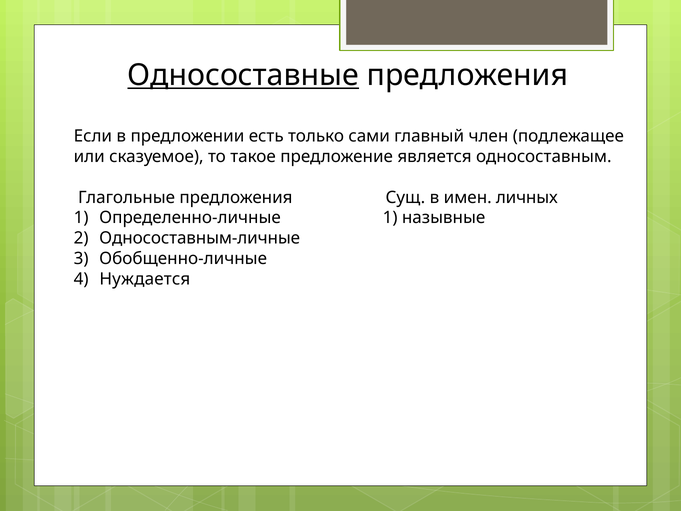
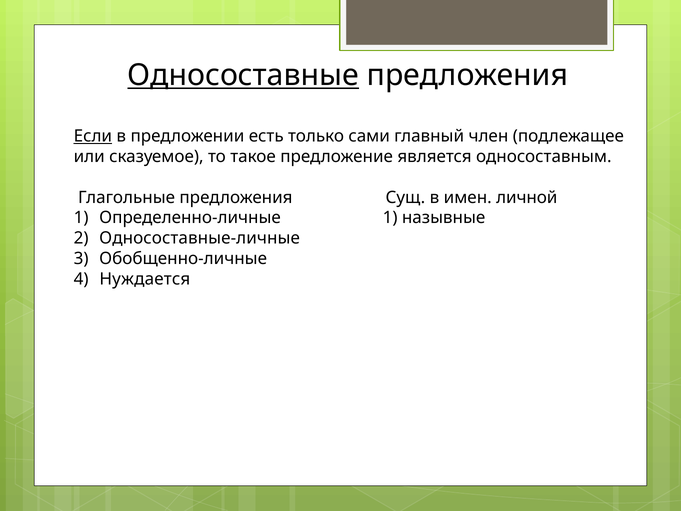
Если underline: none -> present (93, 136)
личных: личных -> личной (527, 197)
Односоставным-личные: Односоставным-личные -> Односоставные-личные (200, 238)
